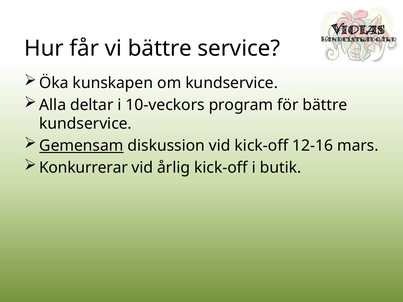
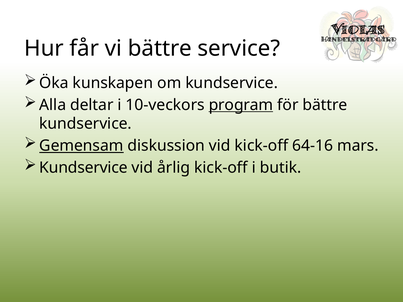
program underline: none -> present (241, 105)
12-16: 12-16 -> 64-16 (313, 146)
Konkurrerar: Konkurrerar -> Kundservice (83, 168)
